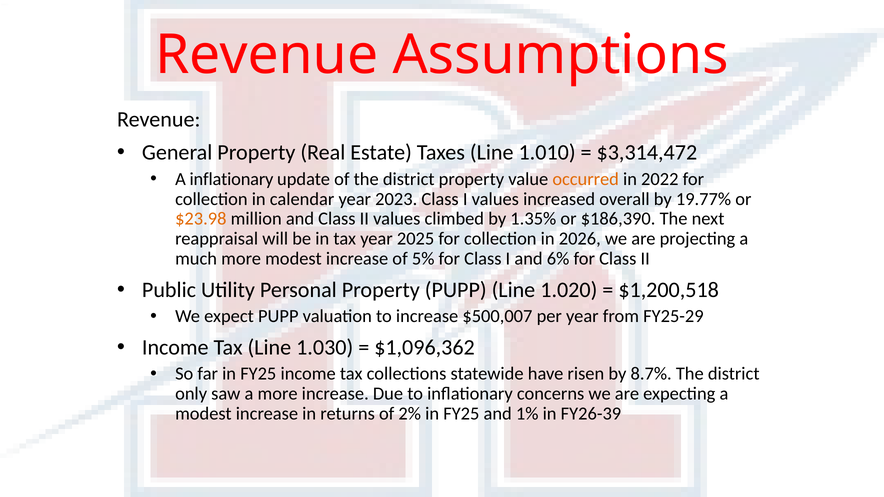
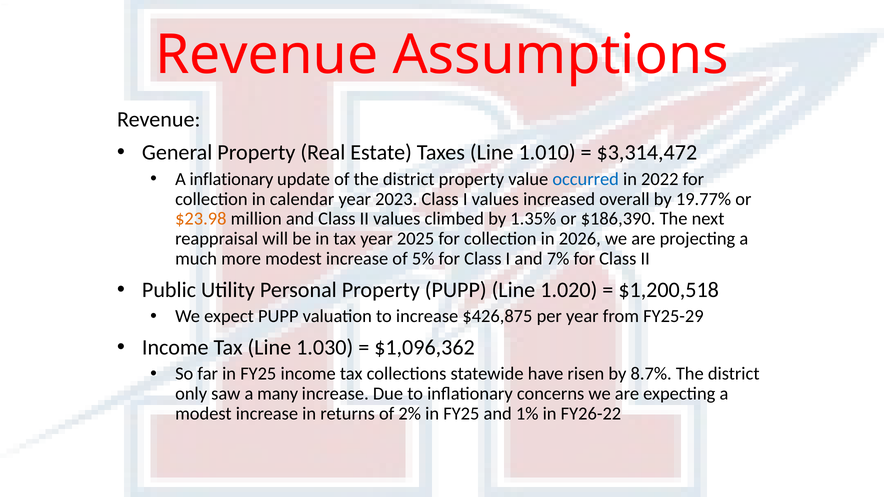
occurred colour: orange -> blue (586, 179)
6%: 6% -> 7% (558, 259)
$500,007: $500,007 -> $426,875 (497, 316)
a more: more -> many (278, 394)
FY26-39: FY26-39 -> FY26-22 (591, 414)
